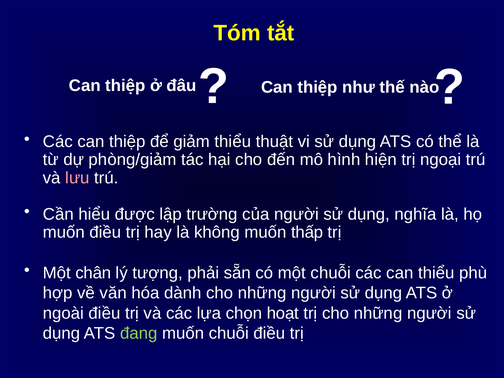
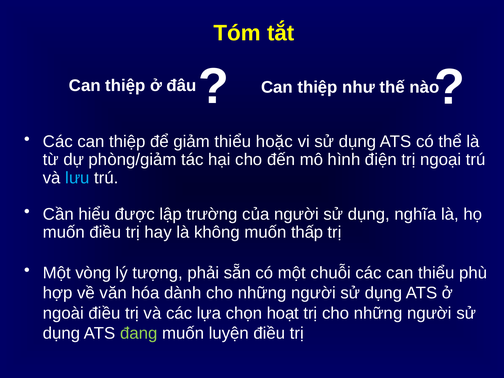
thuật: thuật -> hoặc (274, 142)
hiện: hiện -> điện (381, 160)
lưu colour: pink -> light blue (77, 178)
chân: chân -> vòng (93, 273)
muốn chuỗi: chuỗi -> luyện (229, 333)
